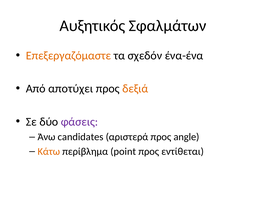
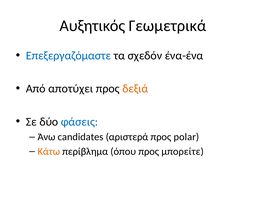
Σφαλμάτων: Σφαλμάτων -> Γεωμετρικά (168, 26)
Επεξεργαζόμαστε colour: orange -> blue (69, 56)
φάσεις colour: purple -> blue (80, 122)
angle: angle -> polar (186, 137)
point: point -> όπου (123, 152)
εντίθεται: εντίθεται -> μπορείτε (183, 152)
